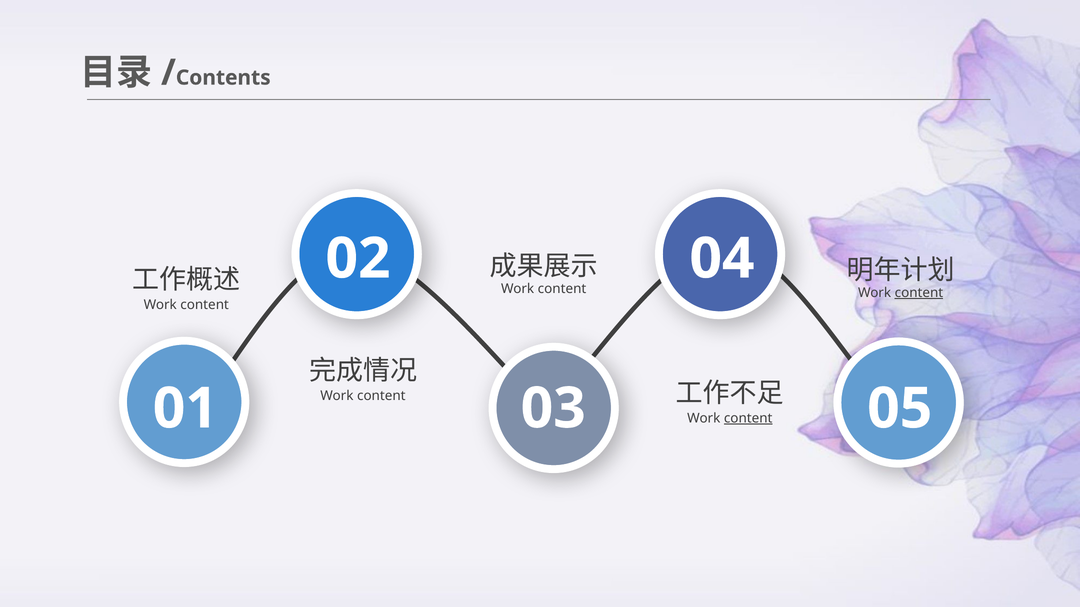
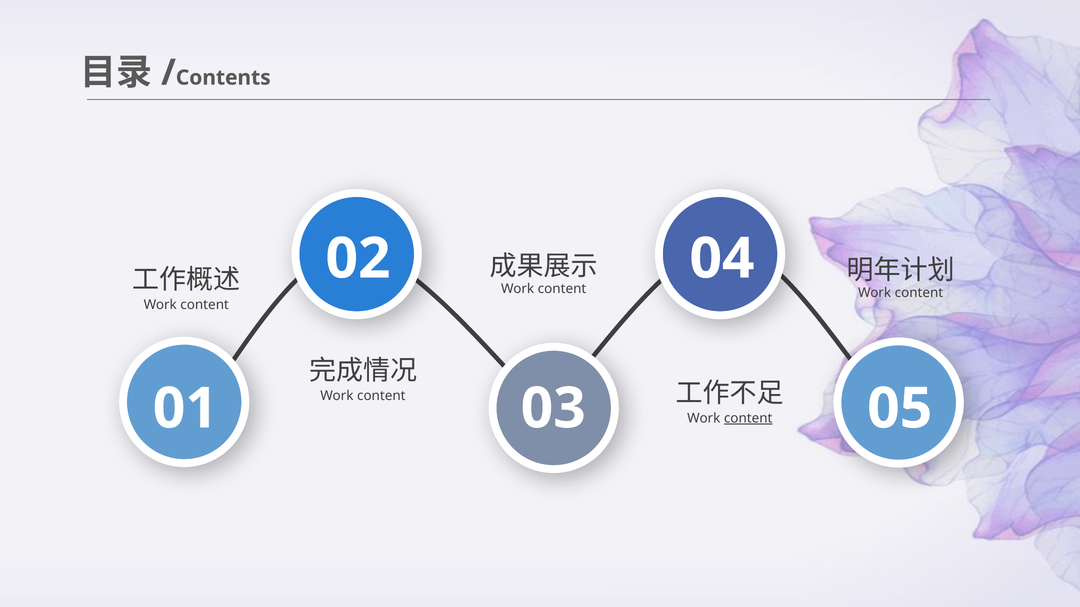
content underline: present -> none (919, 293)
